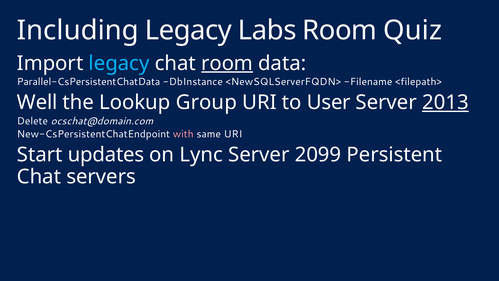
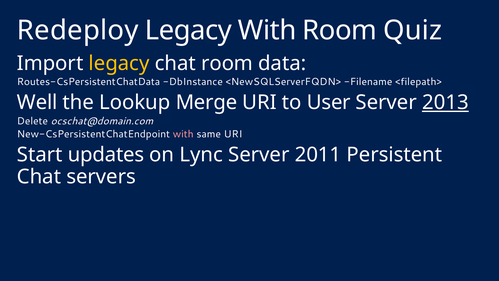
Including: Including -> Redeploy (78, 30)
Legacy Labs: Labs -> With (267, 30)
legacy colour: light blue -> yellow (119, 63)
room underline: present -> none (227, 63)
Parallel-CsPersistentChatData: Parallel-CsPersistentChatData -> Routes-CsPersistentChatData (88, 82)
Group: Group -> Merge (206, 102)
2099: 2099 -> 2011 (318, 155)
